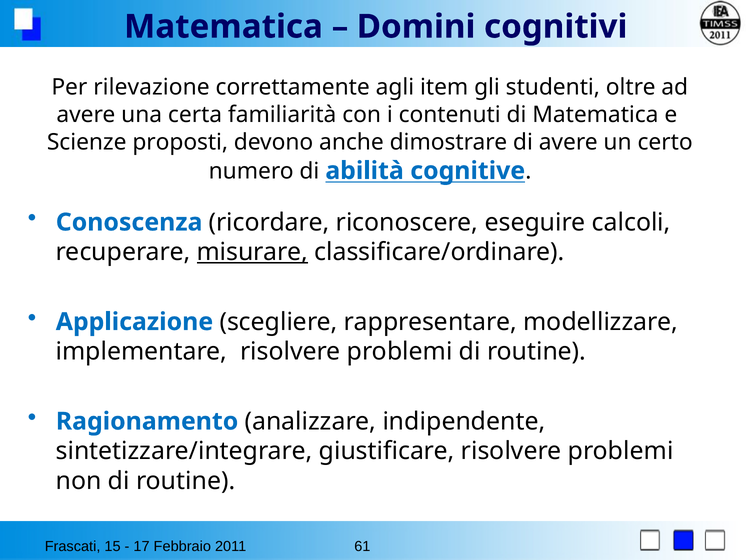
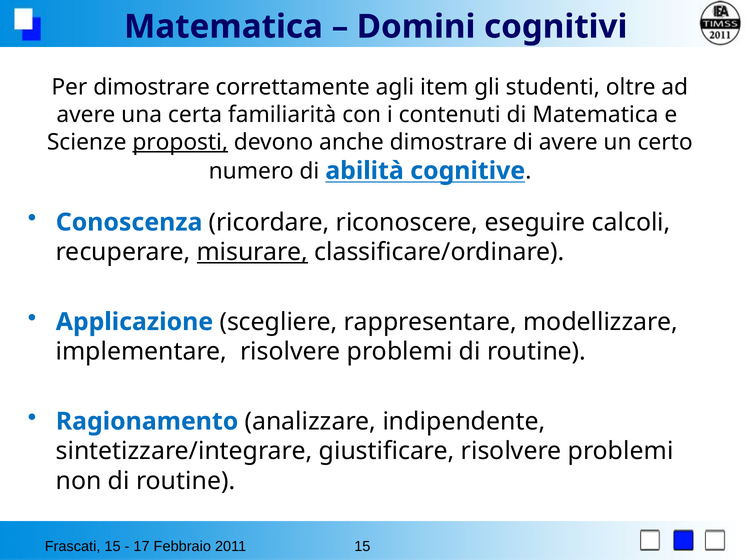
Per rilevazione: rilevazione -> dimostrare (152, 87)
proposti underline: none -> present (180, 142)
2011 61: 61 -> 15 (362, 546)
